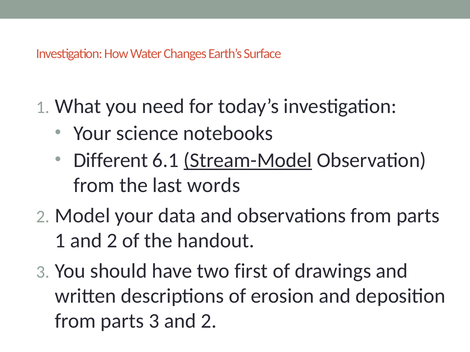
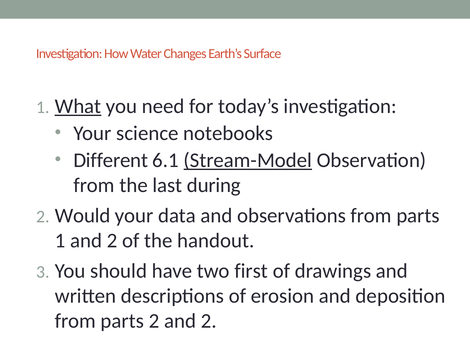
What underline: none -> present (78, 106)
words: words -> during (214, 186)
Model: Model -> Would (83, 216)
parts 3: 3 -> 2 (154, 321)
